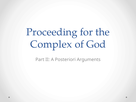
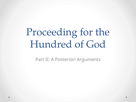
Complex: Complex -> Hundred (51, 44)
